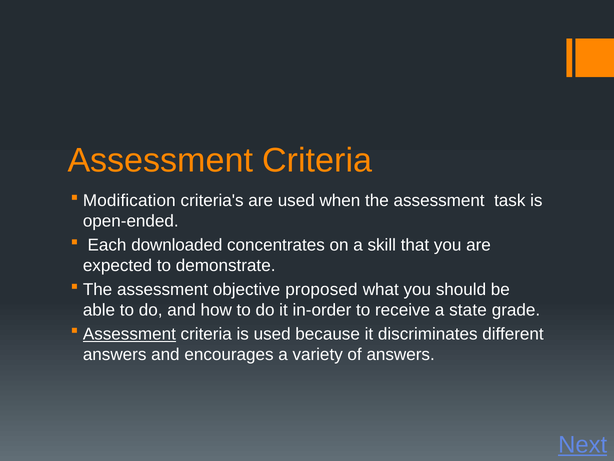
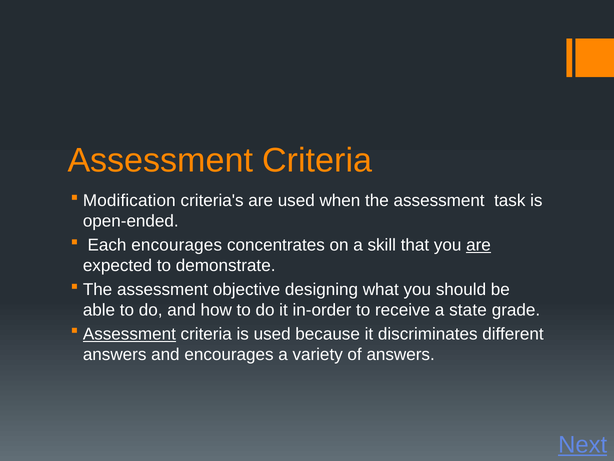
Each downloaded: downloaded -> encourages (177, 245)
are underline: none -> present (479, 245)
proposed: proposed -> designing (322, 289)
